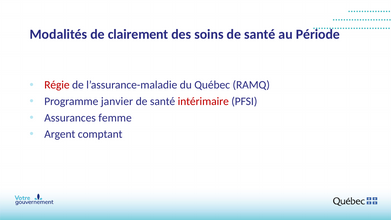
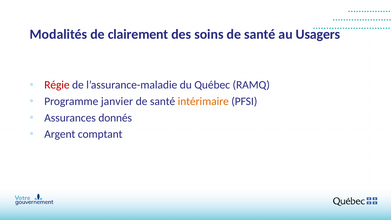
Période: Période -> Usagers (318, 34)
intérimaire colour: red -> orange (203, 101)
femme: femme -> donnés (115, 118)
